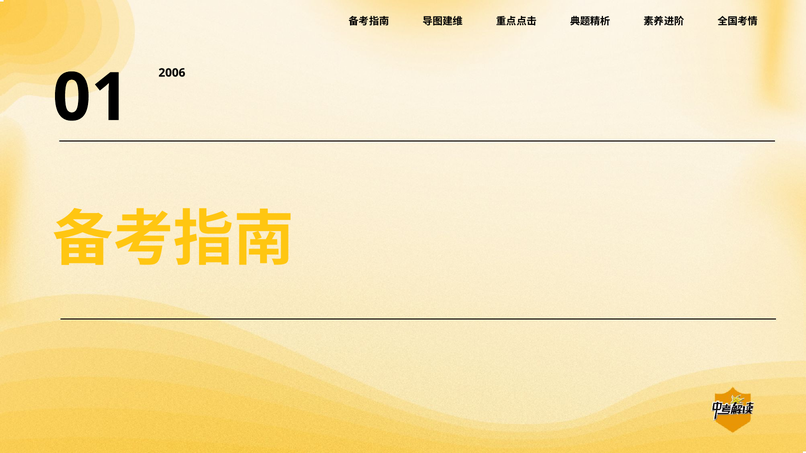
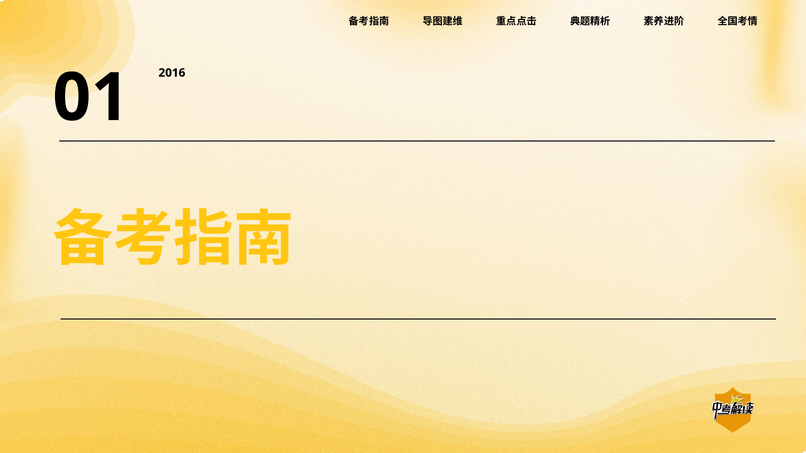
2006: 2006 -> 2016 (172, 73)
